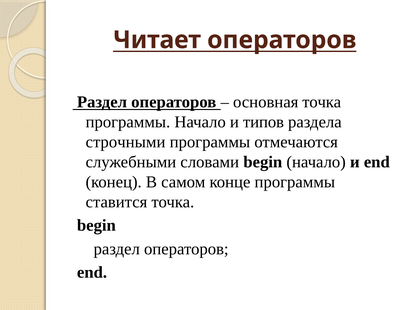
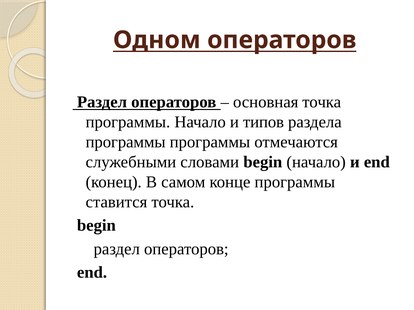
Читает: Читает -> Одном (157, 40)
строчными: строчными -> программы (126, 142)
